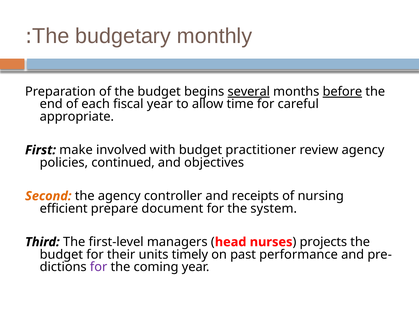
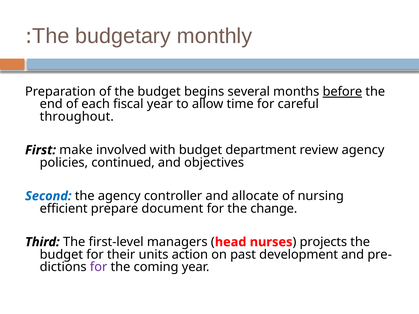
several underline: present -> none (249, 92)
appropriate: appropriate -> throughout (77, 117)
practitioner: practitioner -> department (261, 150)
Second colour: orange -> blue (48, 196)
receipts: receipts -> allocate (255, 196)
system: system -> change (274, 209)
timely: timely -> action (190, 255)
performance: performance -> development (299, 255)
